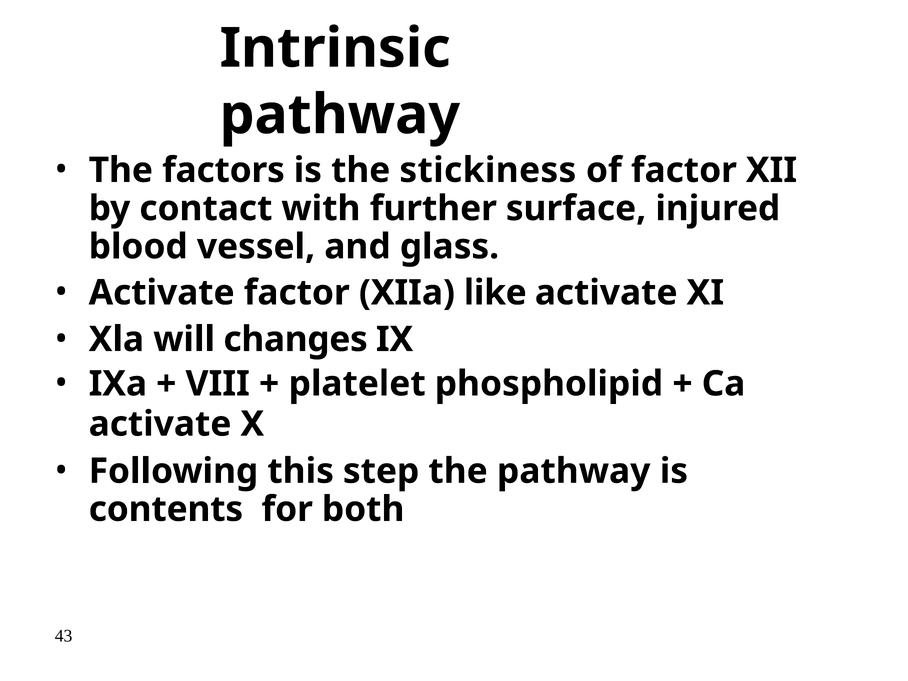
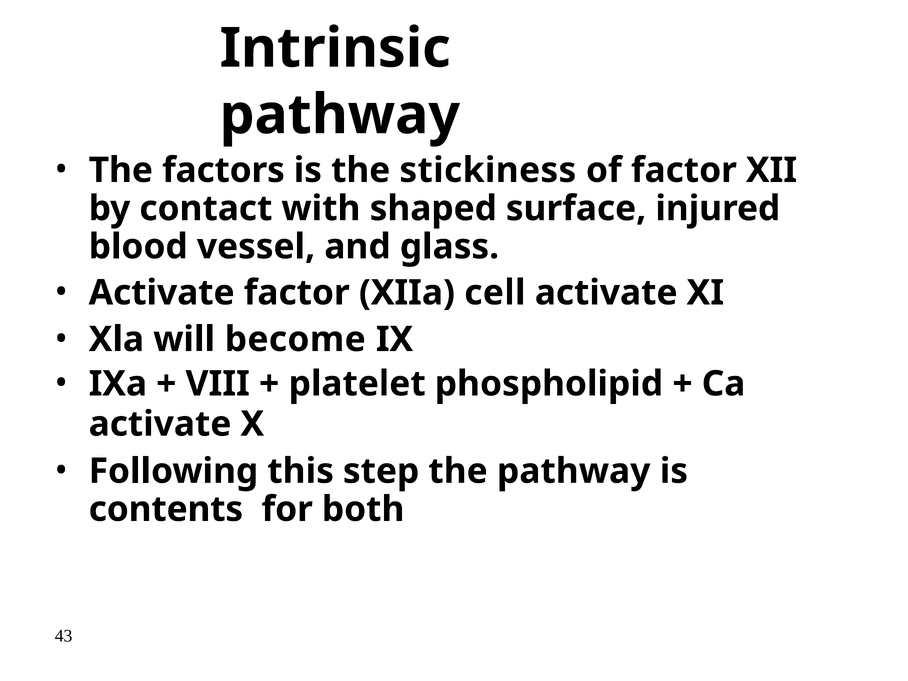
further: further -> shaped (433, 208)
like: like -> cell (495, 293)
changes: changes -> become (295, 339)
